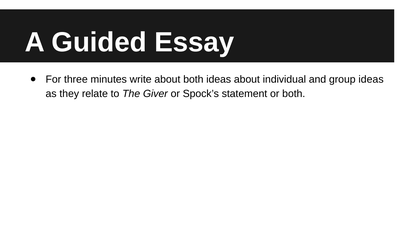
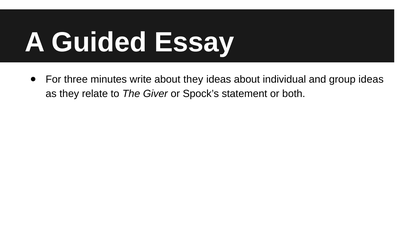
about both: both -> they (193, 79)
